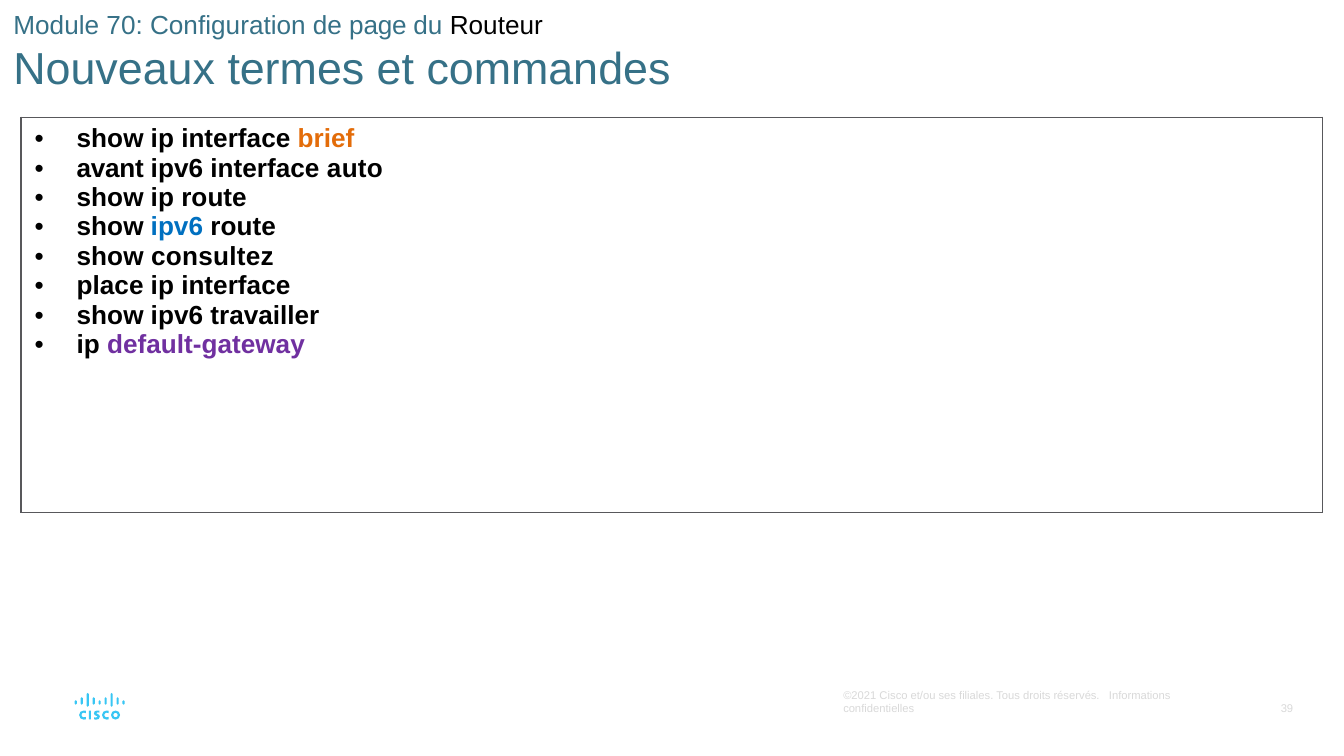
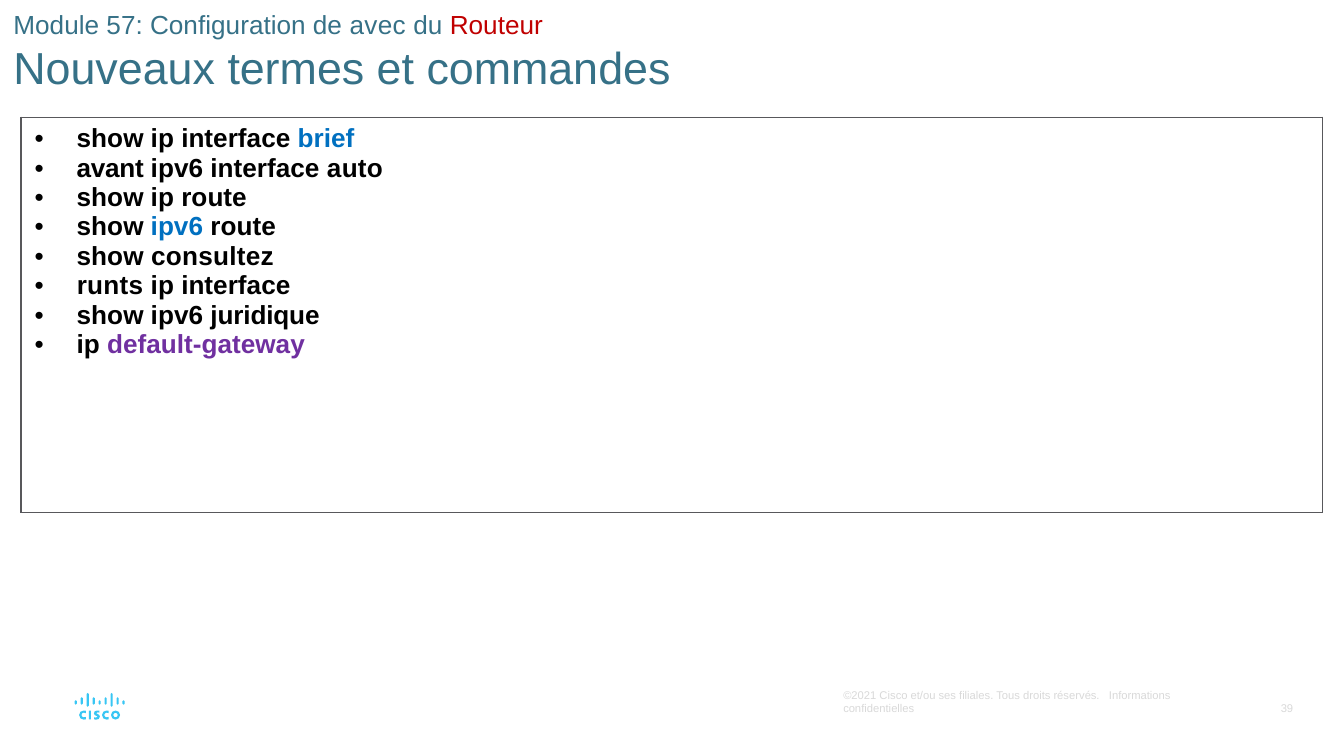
70: 70 -> 57 (125, 26)
page: page -> avec (378, 26)
Routeur colour: black -> red (496, 26)
brief colour: orange -> blue (326, 139)
place: place -> runts (110, 286)
travailler: travailler -> juridique (265, 315)
